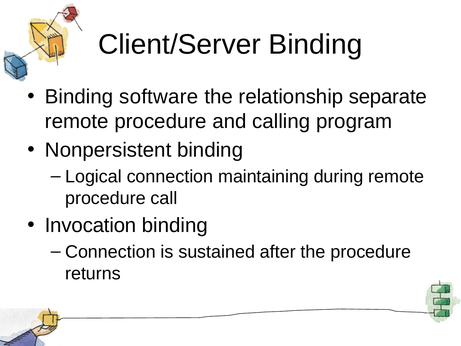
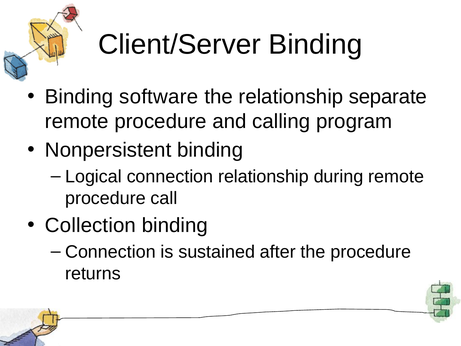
connection maintaining: maintaining -> relationship (264, 176)
Invocation: Invocation -> Collection (90, 225)
